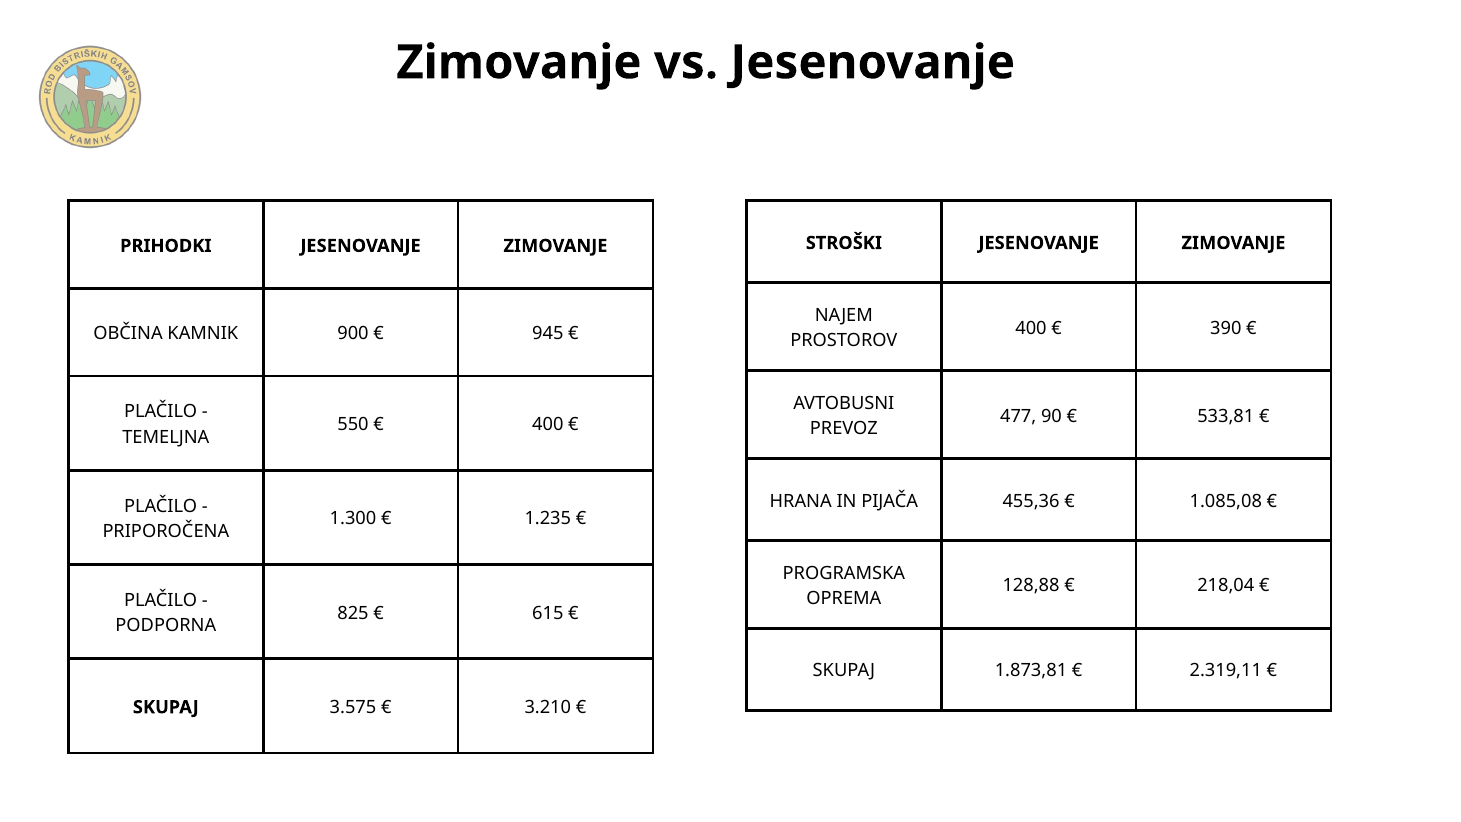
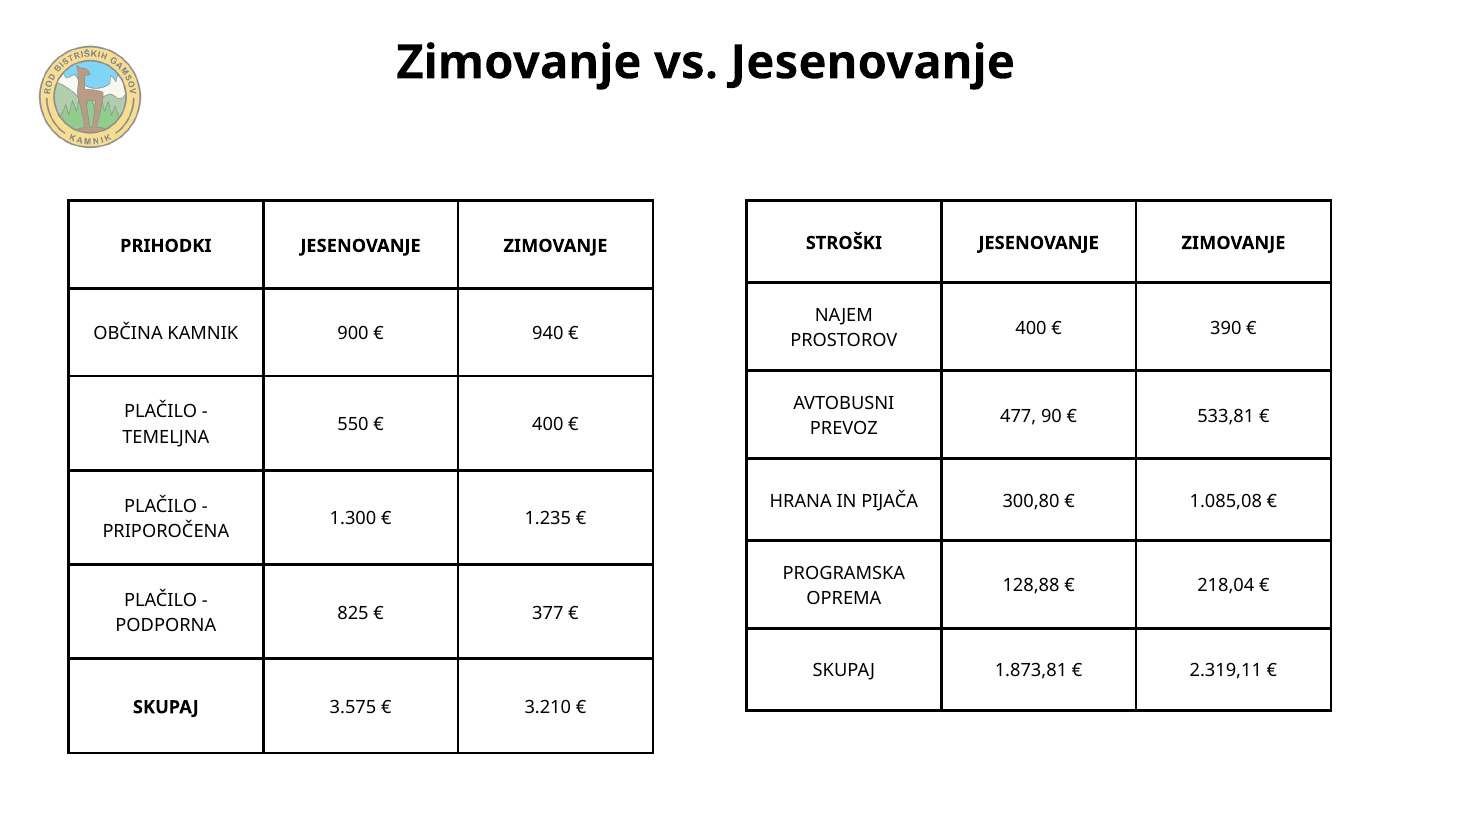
945: 945 -> 940 (548, 333)
455,36: 455,36 -> 300,80 (1031, 501)
615: 615 -> 377 (548, 613)
